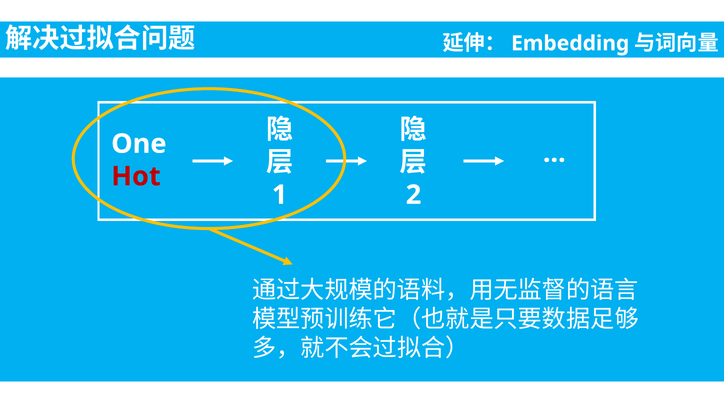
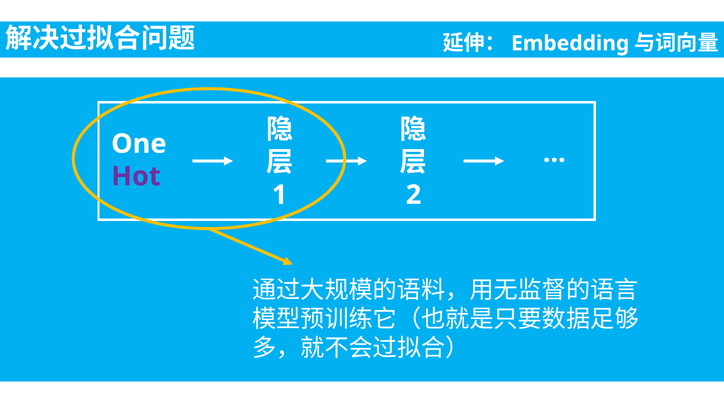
Hot colour: red -> purple (136, 177)
